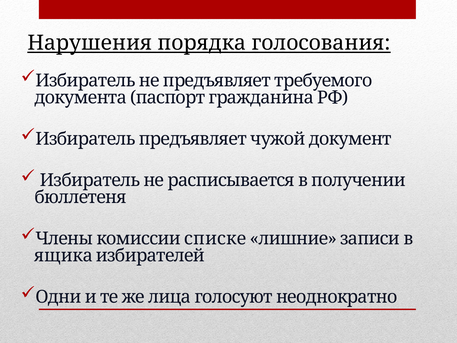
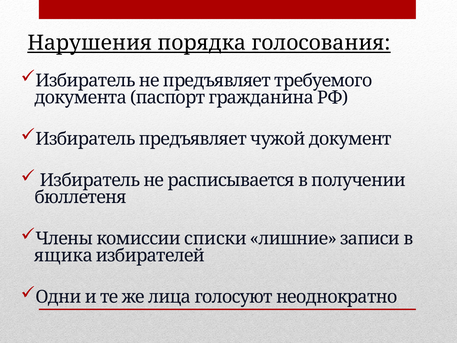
списке: списке -> списки (216, 238)
